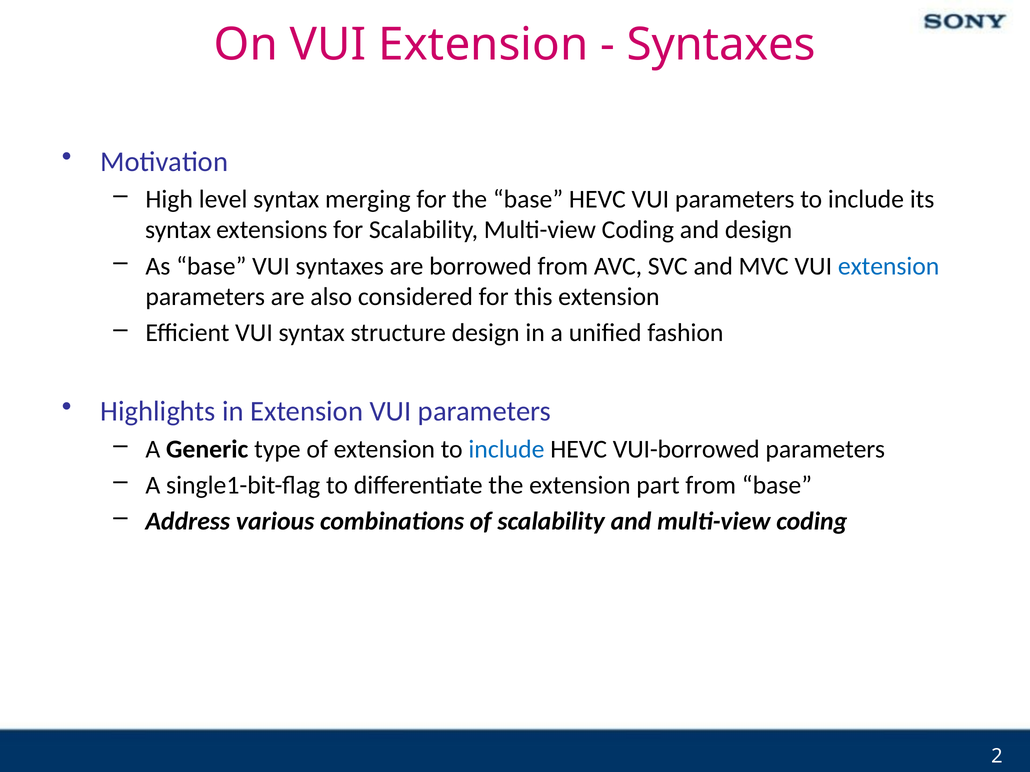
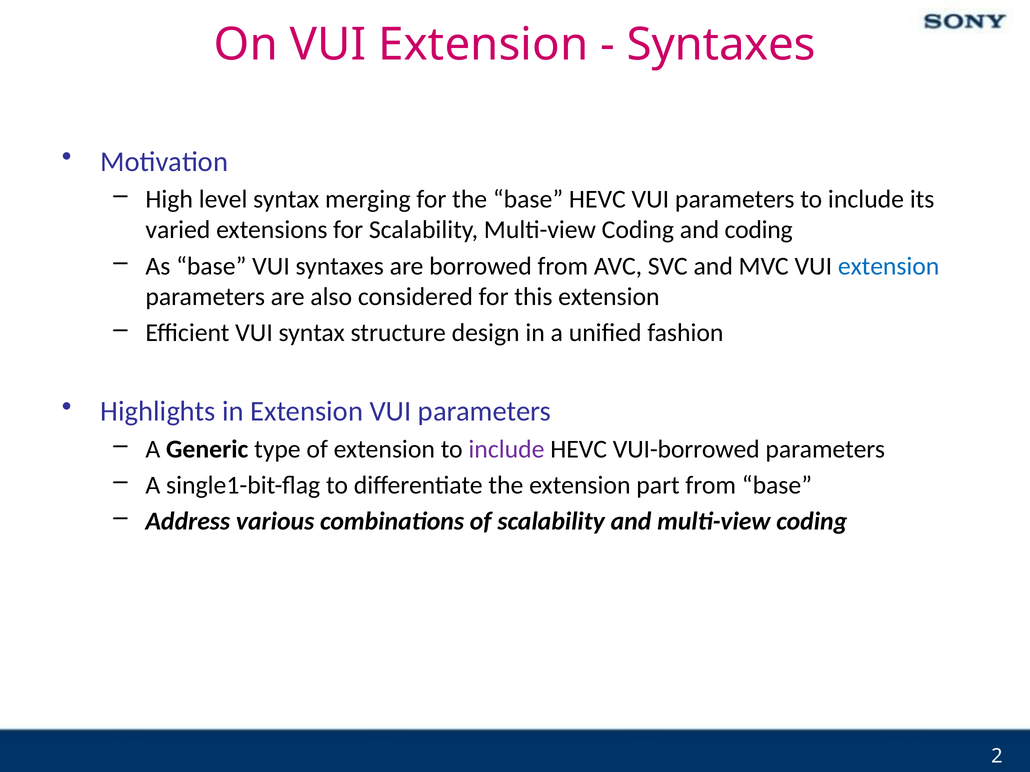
syntax: syntax -> varied (178, 230)
and design: design -> coding (759, 230)
include colour: blue -> purple (506, 449)
